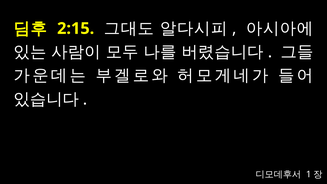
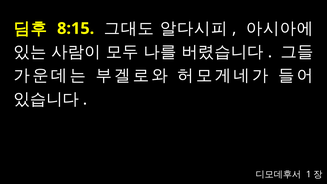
2:15: 2:15 -> 8:15 (76, 28)
